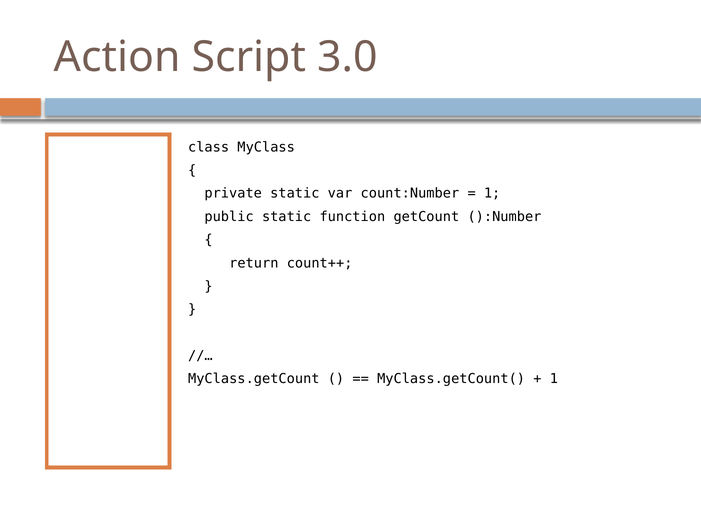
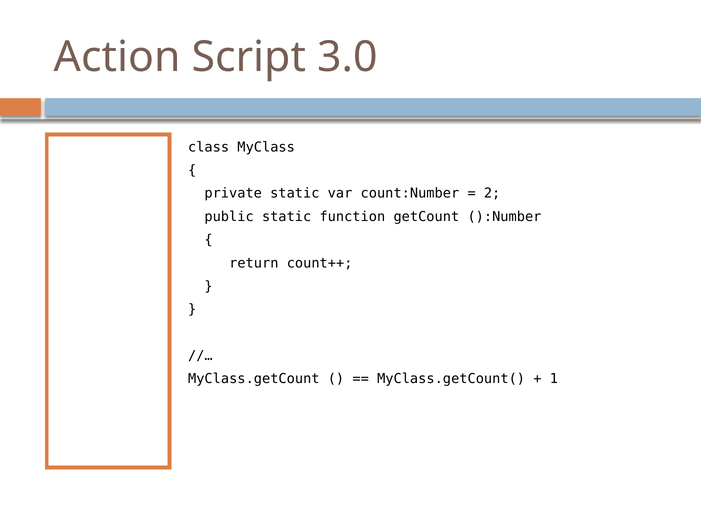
1: 1 -> 2 (492, 193)
